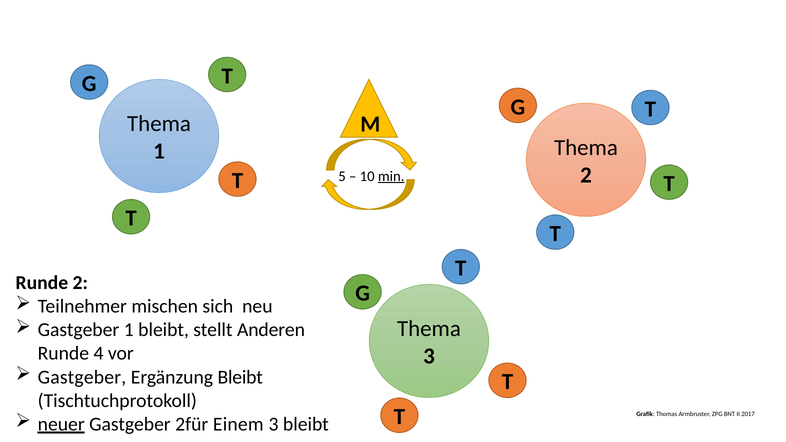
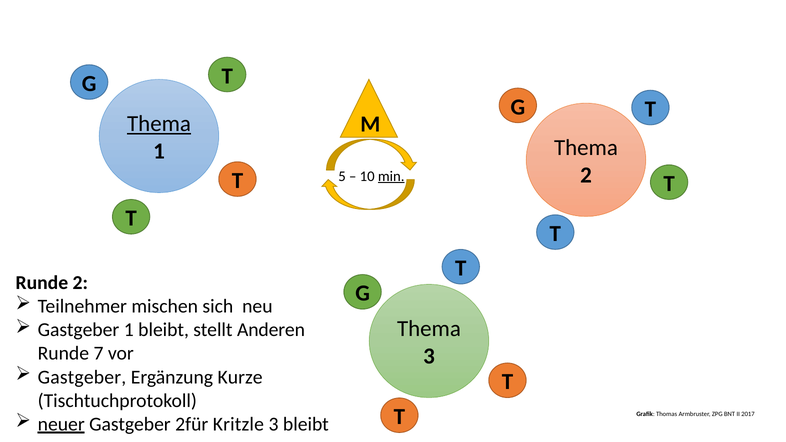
Thema underline: none -> present (159, 124)
4: 4 -> 7 (99, 354)
Ergänzung Bleibt: Bleibt -> Kurze (240, 377)
Einem: Einem -> Kritzle (238, 424)
